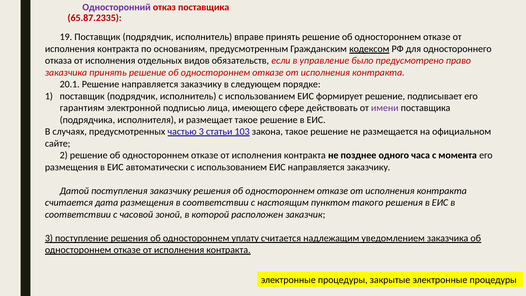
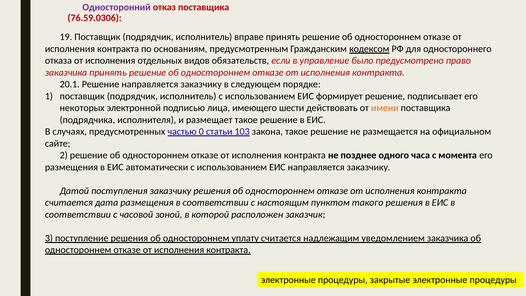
65.87.2335: 65.87.2335 -> 76.59.0306 (95, 18)
гарантиям: гарантиям -> некоторых (82, 108)
сфере: сфере -> шести (292, 108)
имени colour: purple -> orange (385, 108)
частью 3: 3 -> 0 (201, 132)
